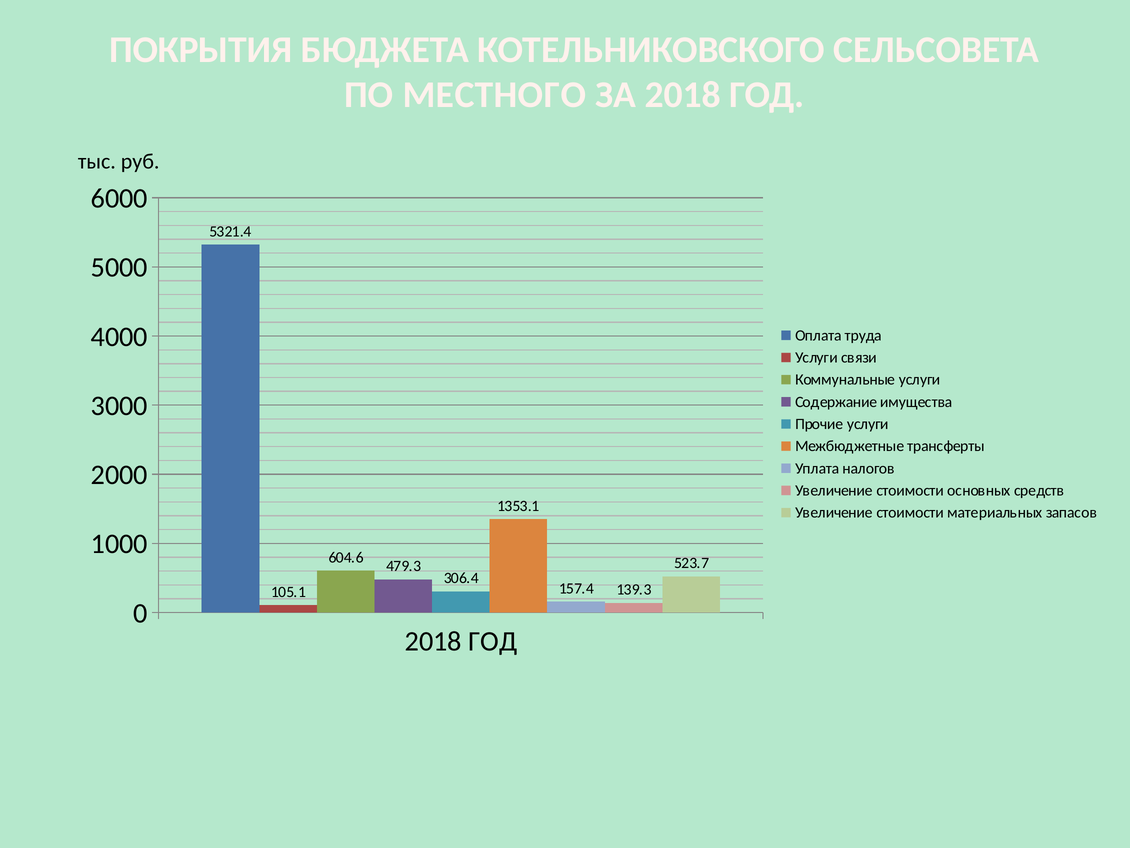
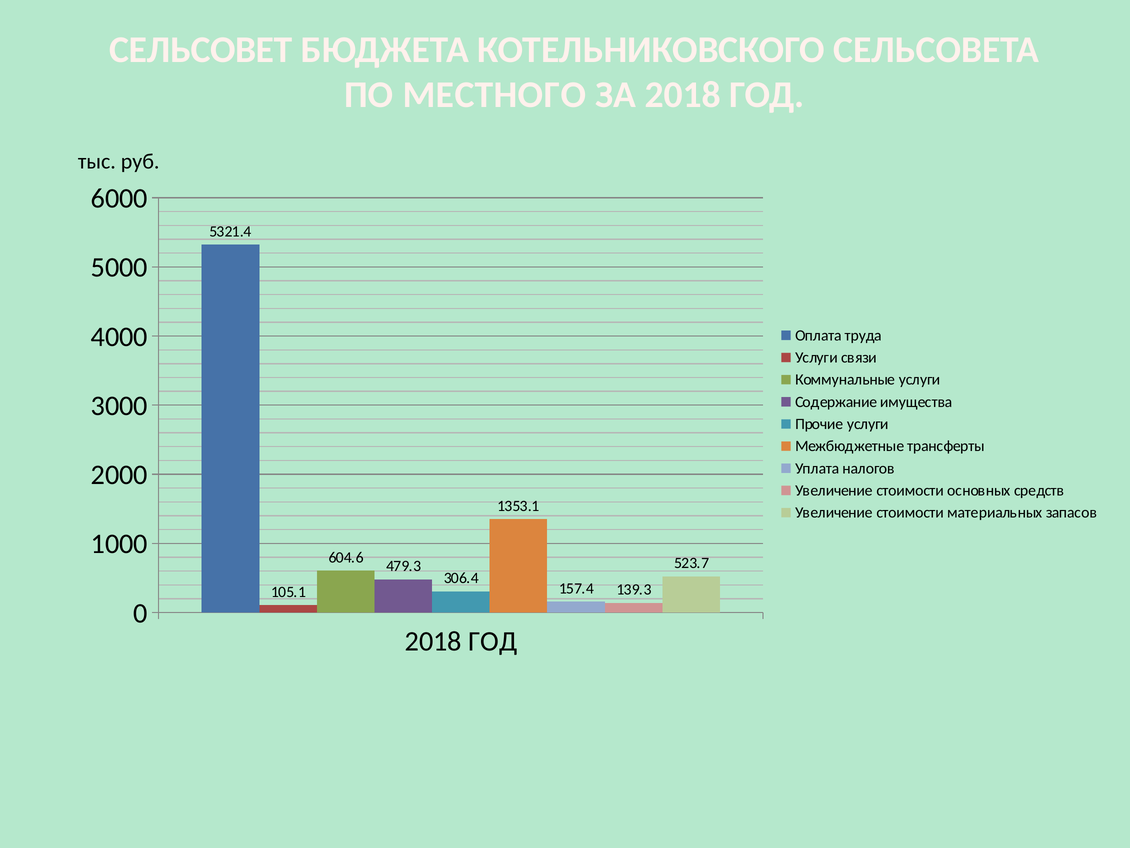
ПОКРЫТИЯ: ПОКРЫТИЯ -> СЕЛЬСОВЕТ (201, 50)
